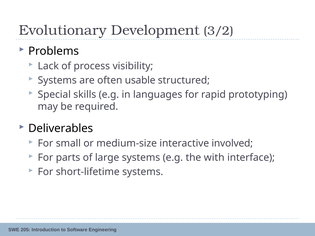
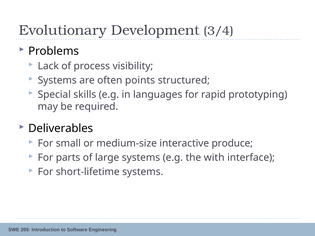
3/2: 3/2 -> 3/4 (219, 31)
usable: usable -> points (140, 80)
involved: involved -> produce (232, 144)
